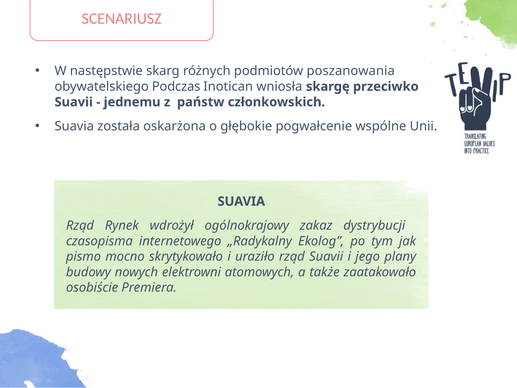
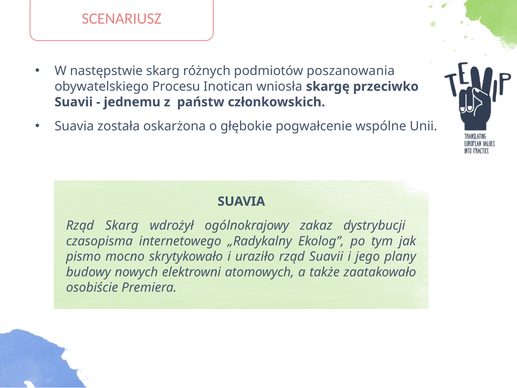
Podczas: Podczas -> Procesu (176, 86)
Rząd Rynek: Rynek -> Skarg (122, 225)
